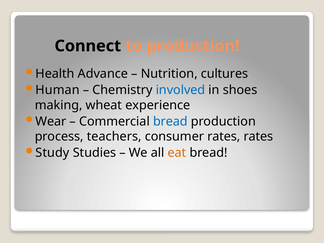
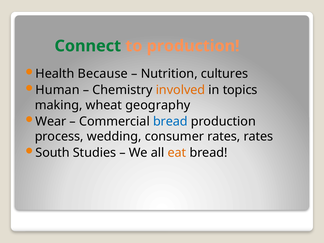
Connect colour: black -> green (88, 46)
Advance: Advance -> Because (103, 74)
involved colour: blue -> orange (180, 90)
shoes: shoes -> topics (240, 90)
experience: experience -> geography (158, 105)
teachers: teachers -> wedding (114, 137)
Study: Study -> South (53, 153)
